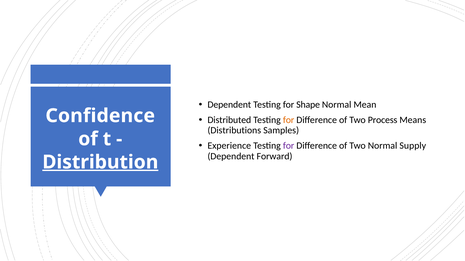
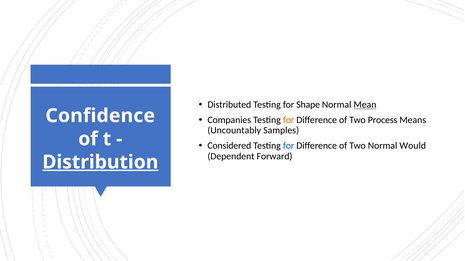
Dependent: Dependent -> Distributed (229, 105)
Mean underline: none -> present (365, 105)
Distributed: Distributed -> Companies (229, 120)
Distributions: Distributions -> Uncountably (234, 131)
Experience: Experience -> Considered (229, 146)
for colour: purple -> blue (289, 146)
Supply: Supply -> Would (413, 146)
